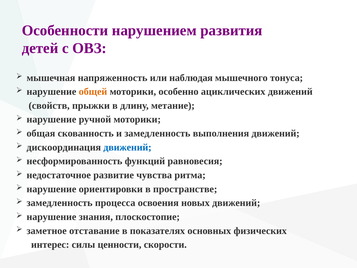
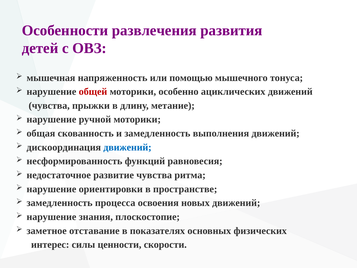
нарушением: нарушением -> развлечения (154, 30)
наблюдая: наблюдая -> помощью (191, 78)
общей colour: orange -> red (93, 92)
свойств: свойств -> чувства (49, 105)
